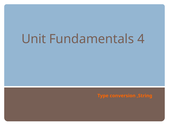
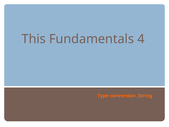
Unit: Unit -> This (34, 39)
